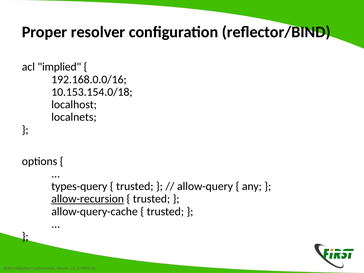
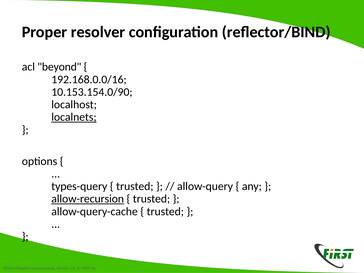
implied: implied -> beyond (59, 67)
10.153.154.0/18: 10.153.154.0/18 -> 10.153.154.0/90 (92, 92)
localnets underline: none -> present (74, 117)
